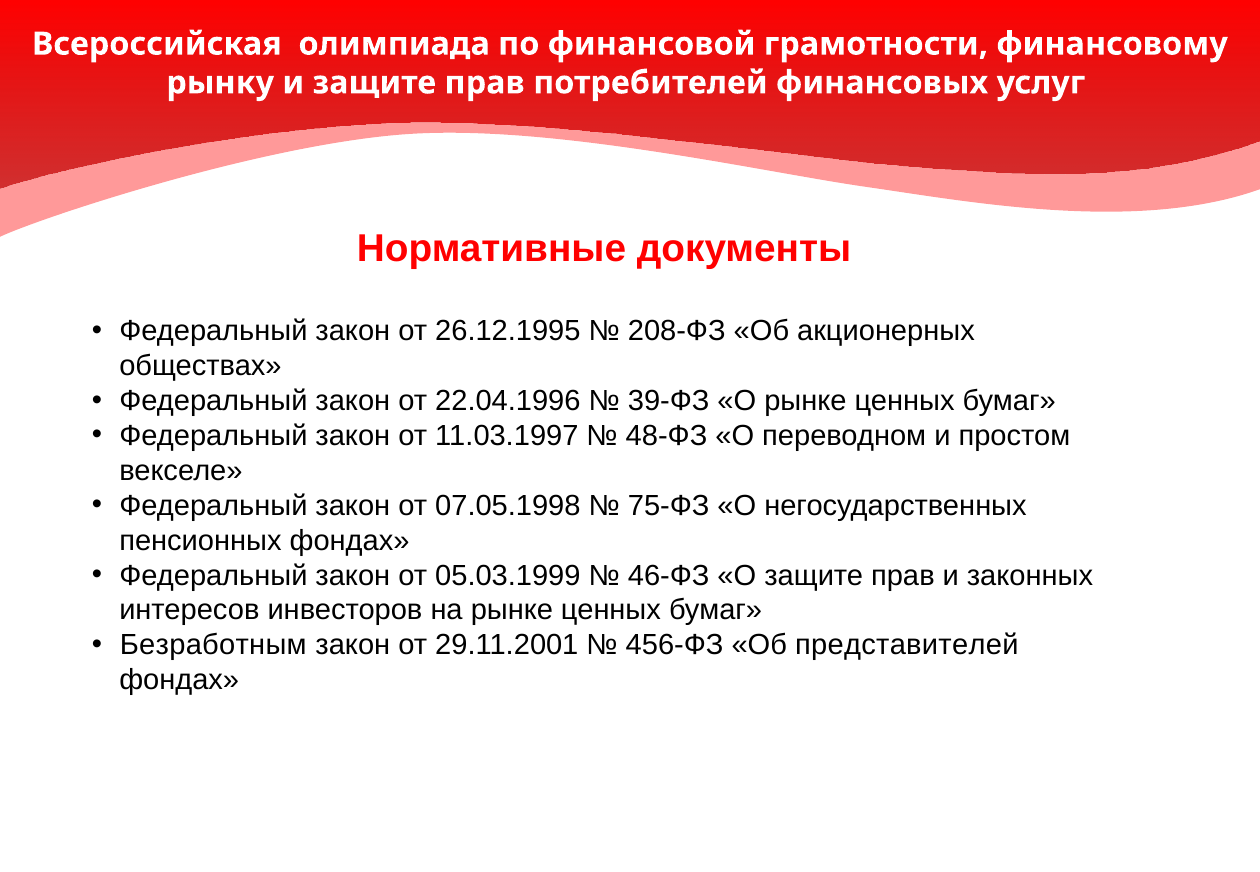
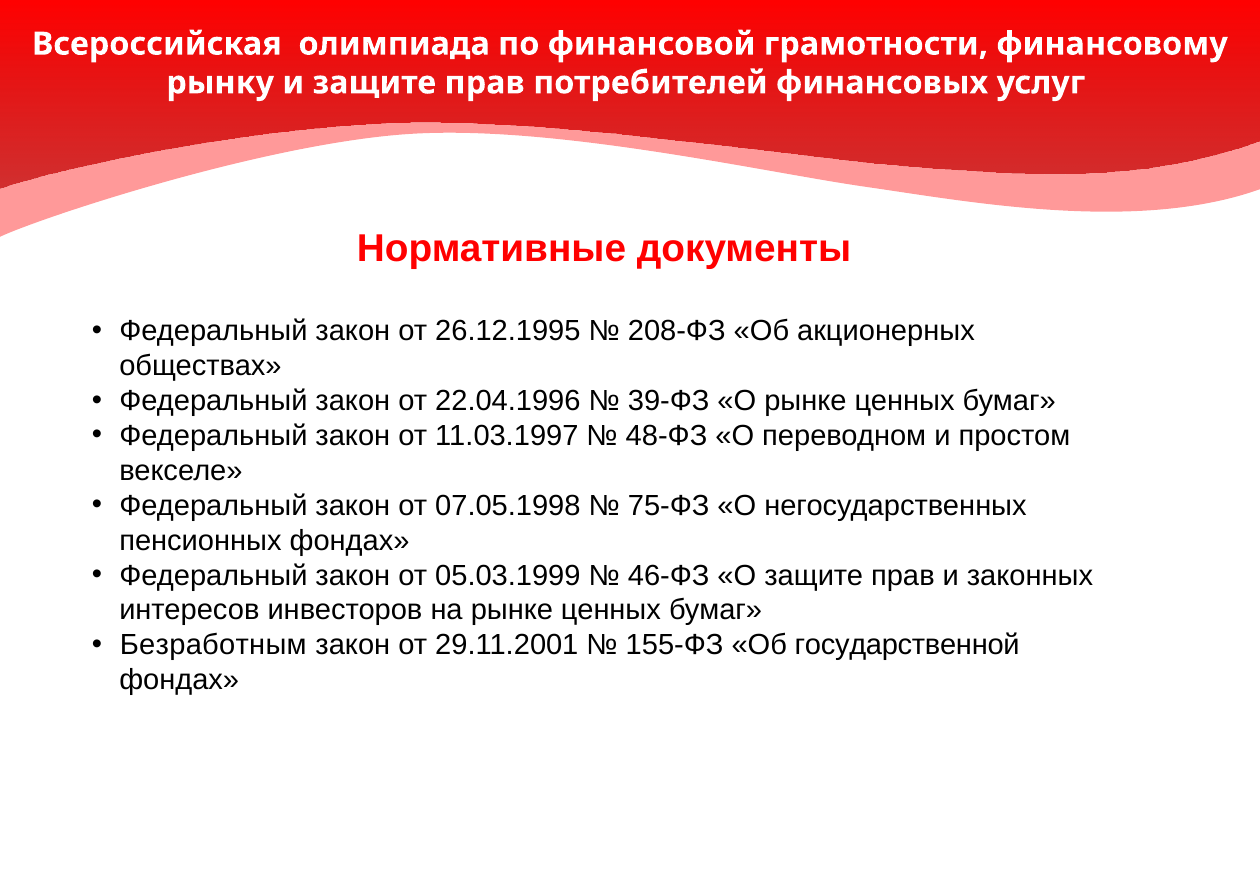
456-ФЗ: 456-ФЗ -> 155-ФЗ (675, 645)
представителей: представителей -> государственной (907, 645)
